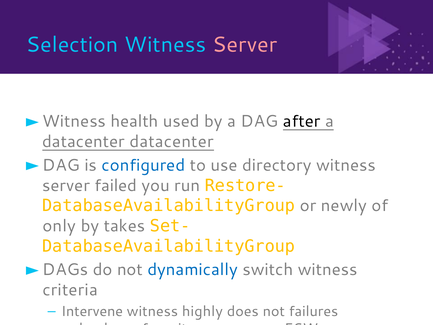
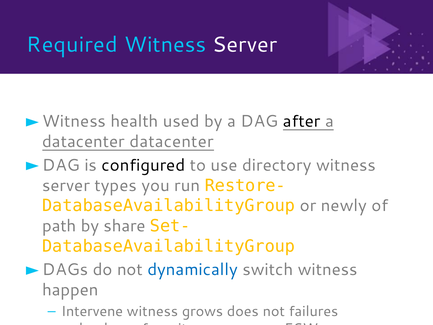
Selection: Selection -> Required (72, 45)
Server colour: pink -> white (245, 45)
configured colour: blue -> black (143, 165)
failed: failed -> types (116, 185)
only: only -> path (59, 226)
takes: takes -> share (125, 226)
criteria: criteria -> happen (70, 290)
highly: highly -> grows (203, 311)
